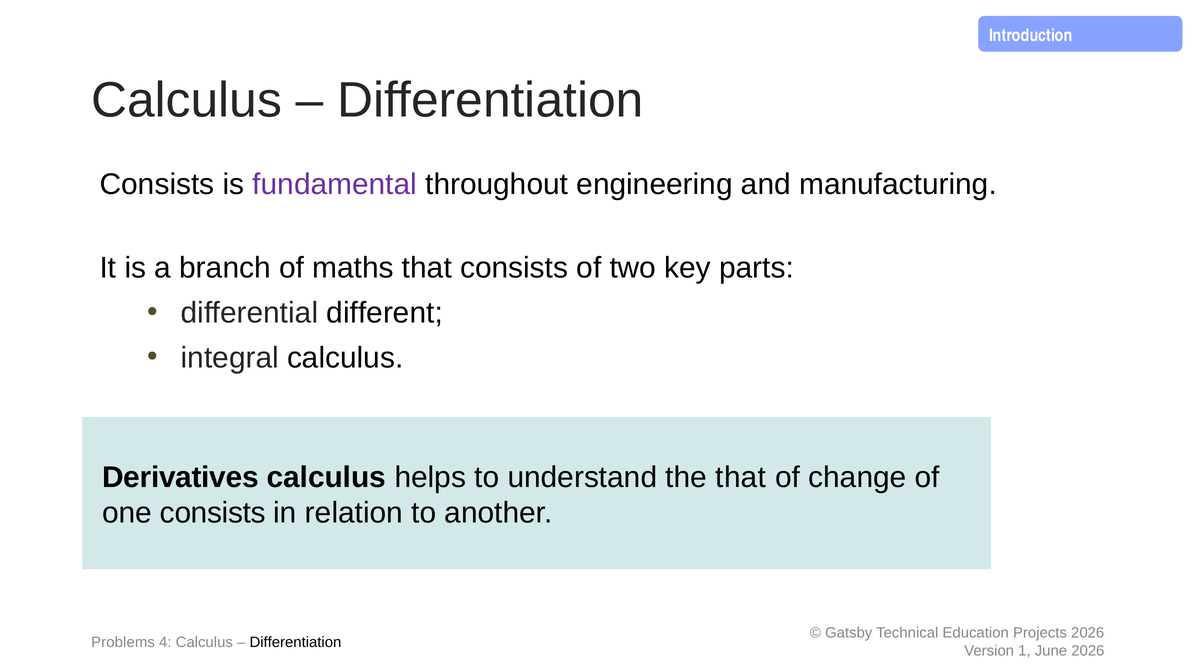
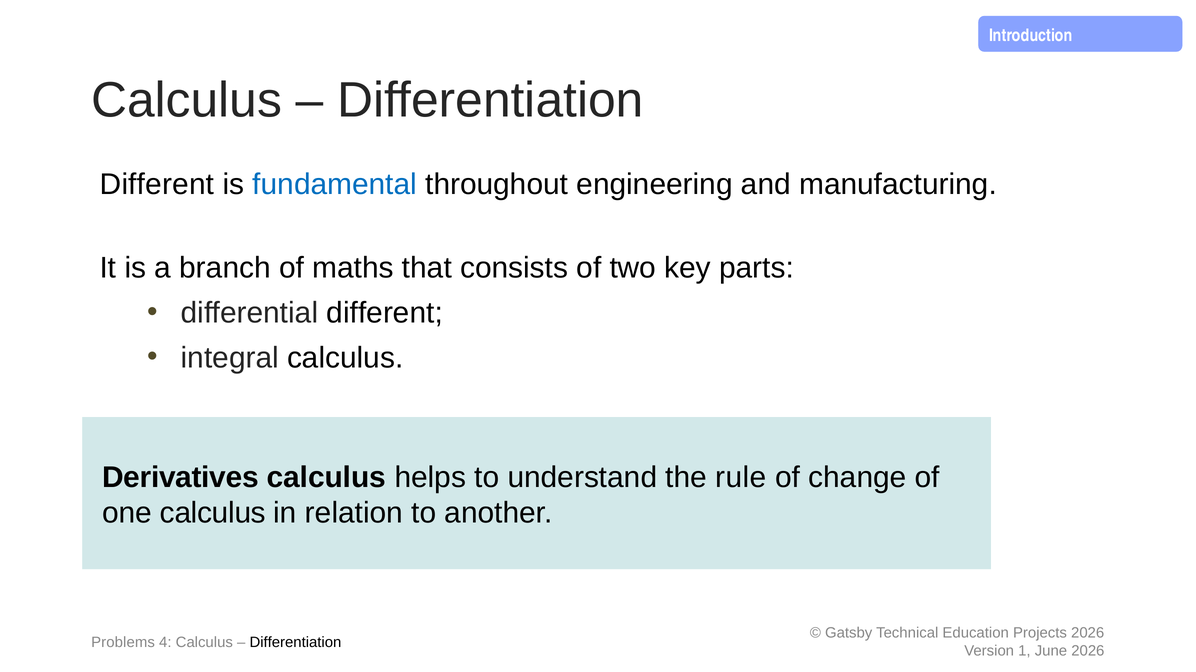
Consists: Consists -> Different (157, 185)
fundamental colour: purple -> blue (335, 185)
the that: that -> rule (741, 478)
one consists: consists -> calculus (213, 514)
